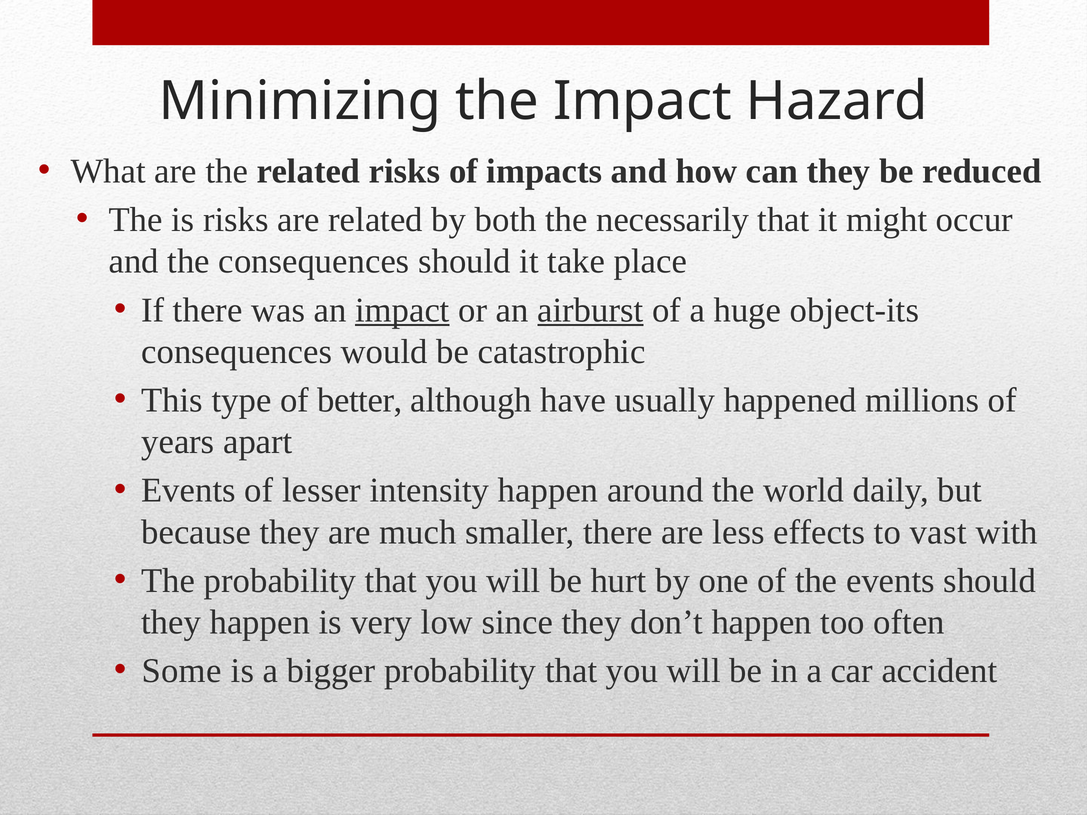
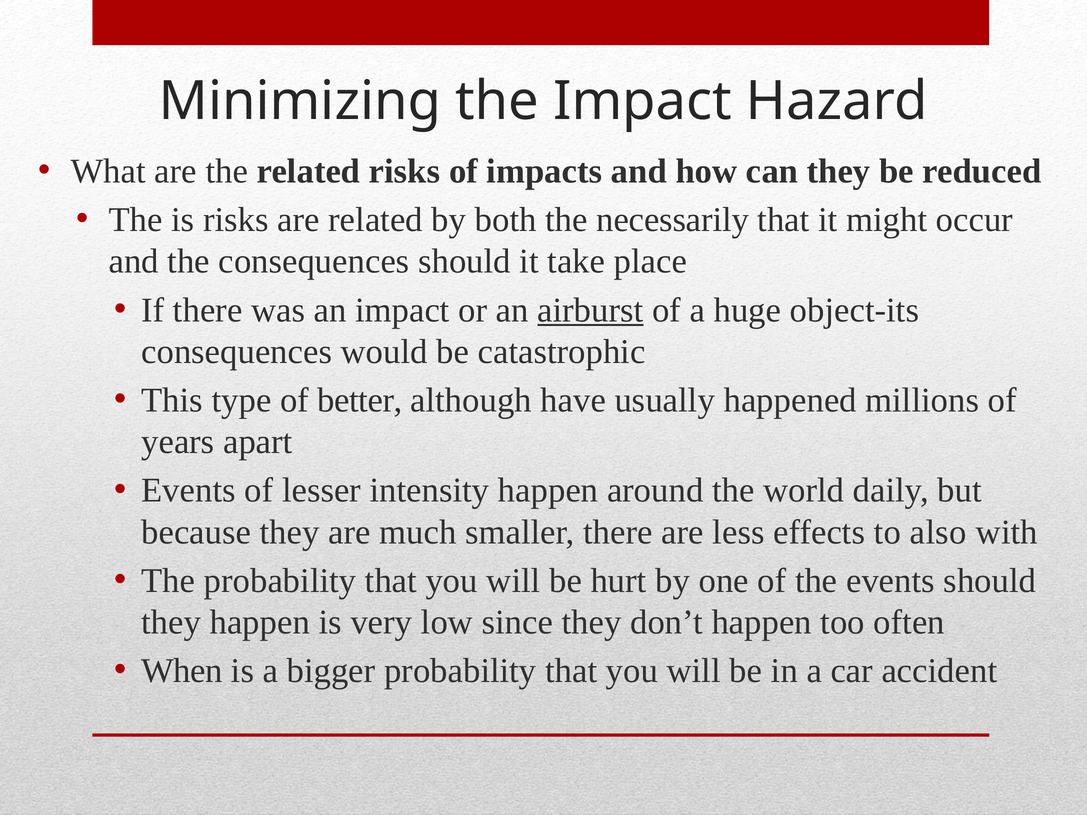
impact underline: present -> none (402, 310)
vast: vast -> also (938, 532)
Some: Some -> When (182, 671)
